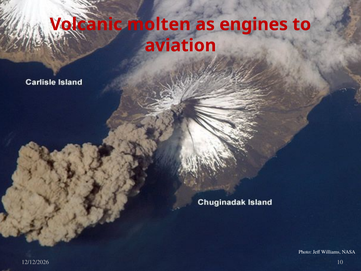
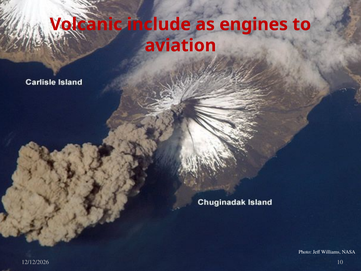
molten: molten -> include (159, 24)
